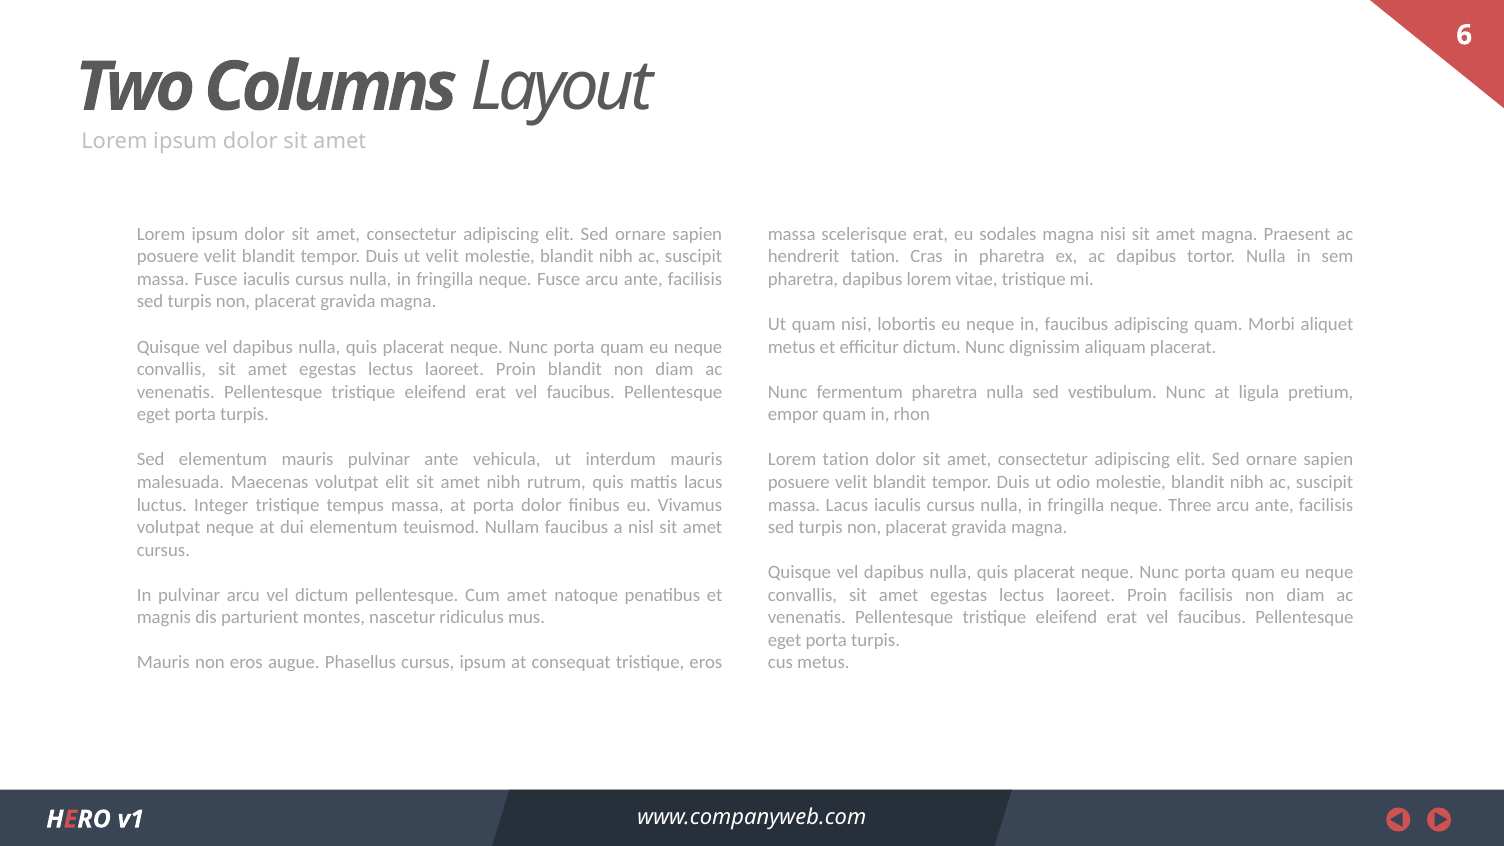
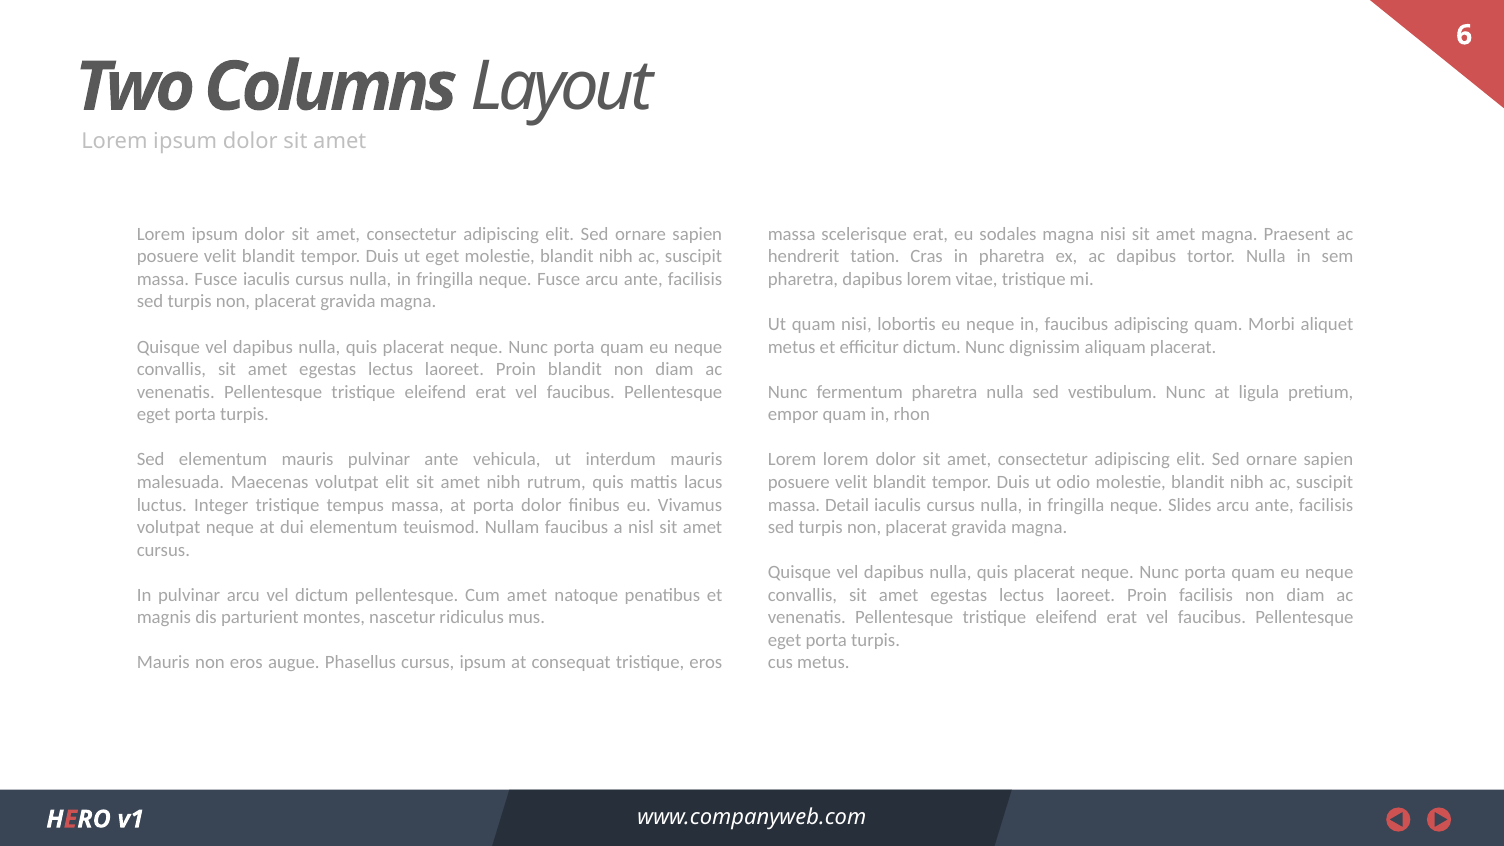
ut velit: velit -> eget (442, 257)
Lorem tation: tation -> lorem (846, 460)
massa Lacus: Lacus -> Detail (847, 505)
Three: Three -> Slides (1190, 505)
